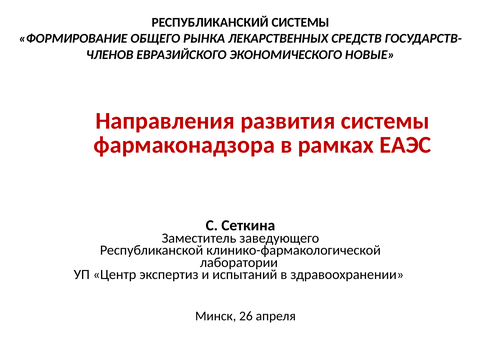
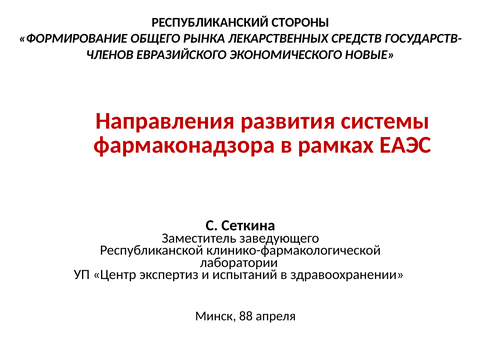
РЕСПУБЛИКАНСКИЙ СИСТЕМЫ: СИСТЕМЫ -> СТОРОНЫ (300, 23)
26: 26 -> 88 (246, 316)
